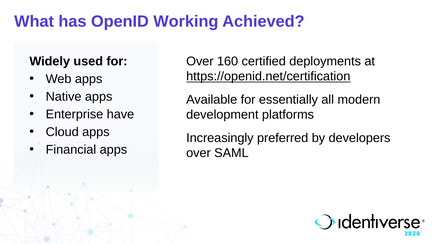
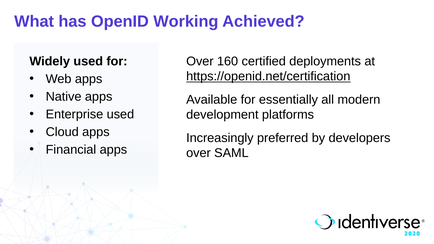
Enterprise have: have -> used (120, 114)
